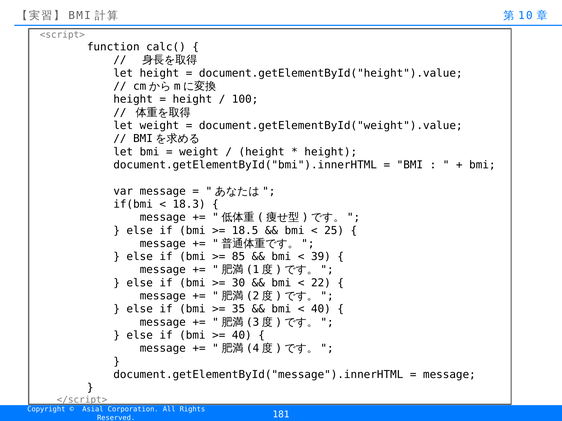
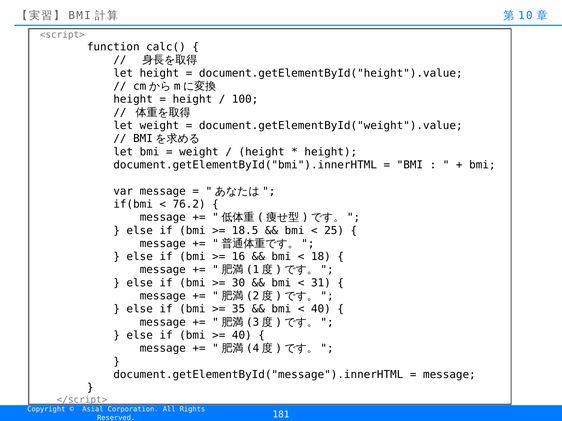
18.3: 18.3 -> 76.2 (189, 204)
85: 85 -> 16 (239, 257)
39: 39 -> 18 (321, 257)
22: 22 -> 31 (321, 283)
